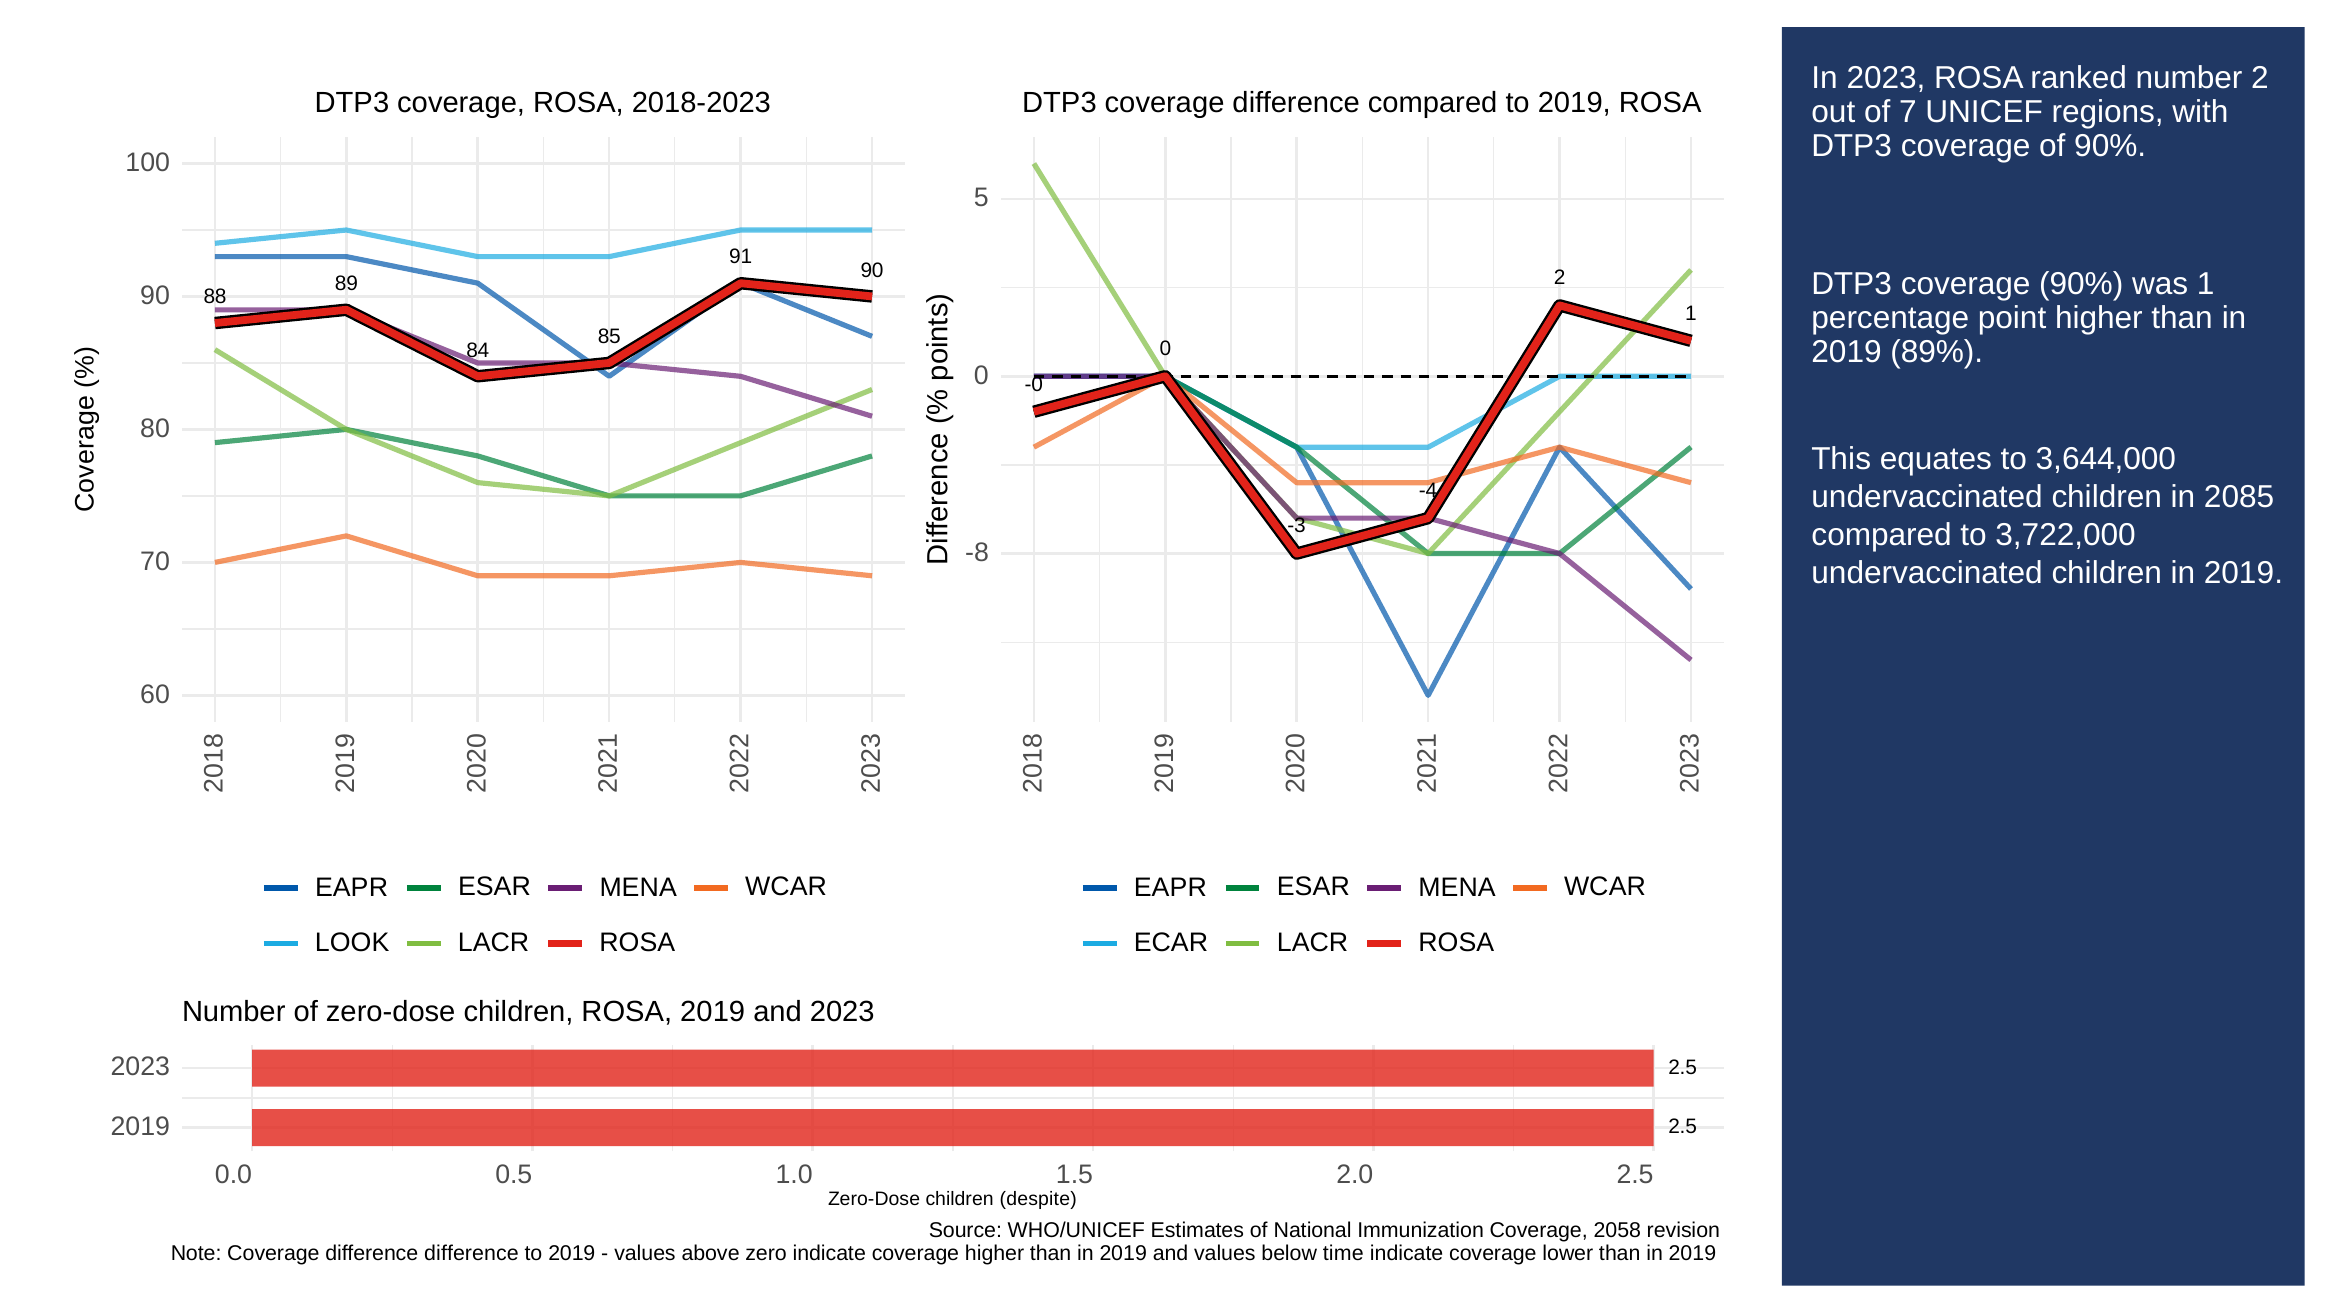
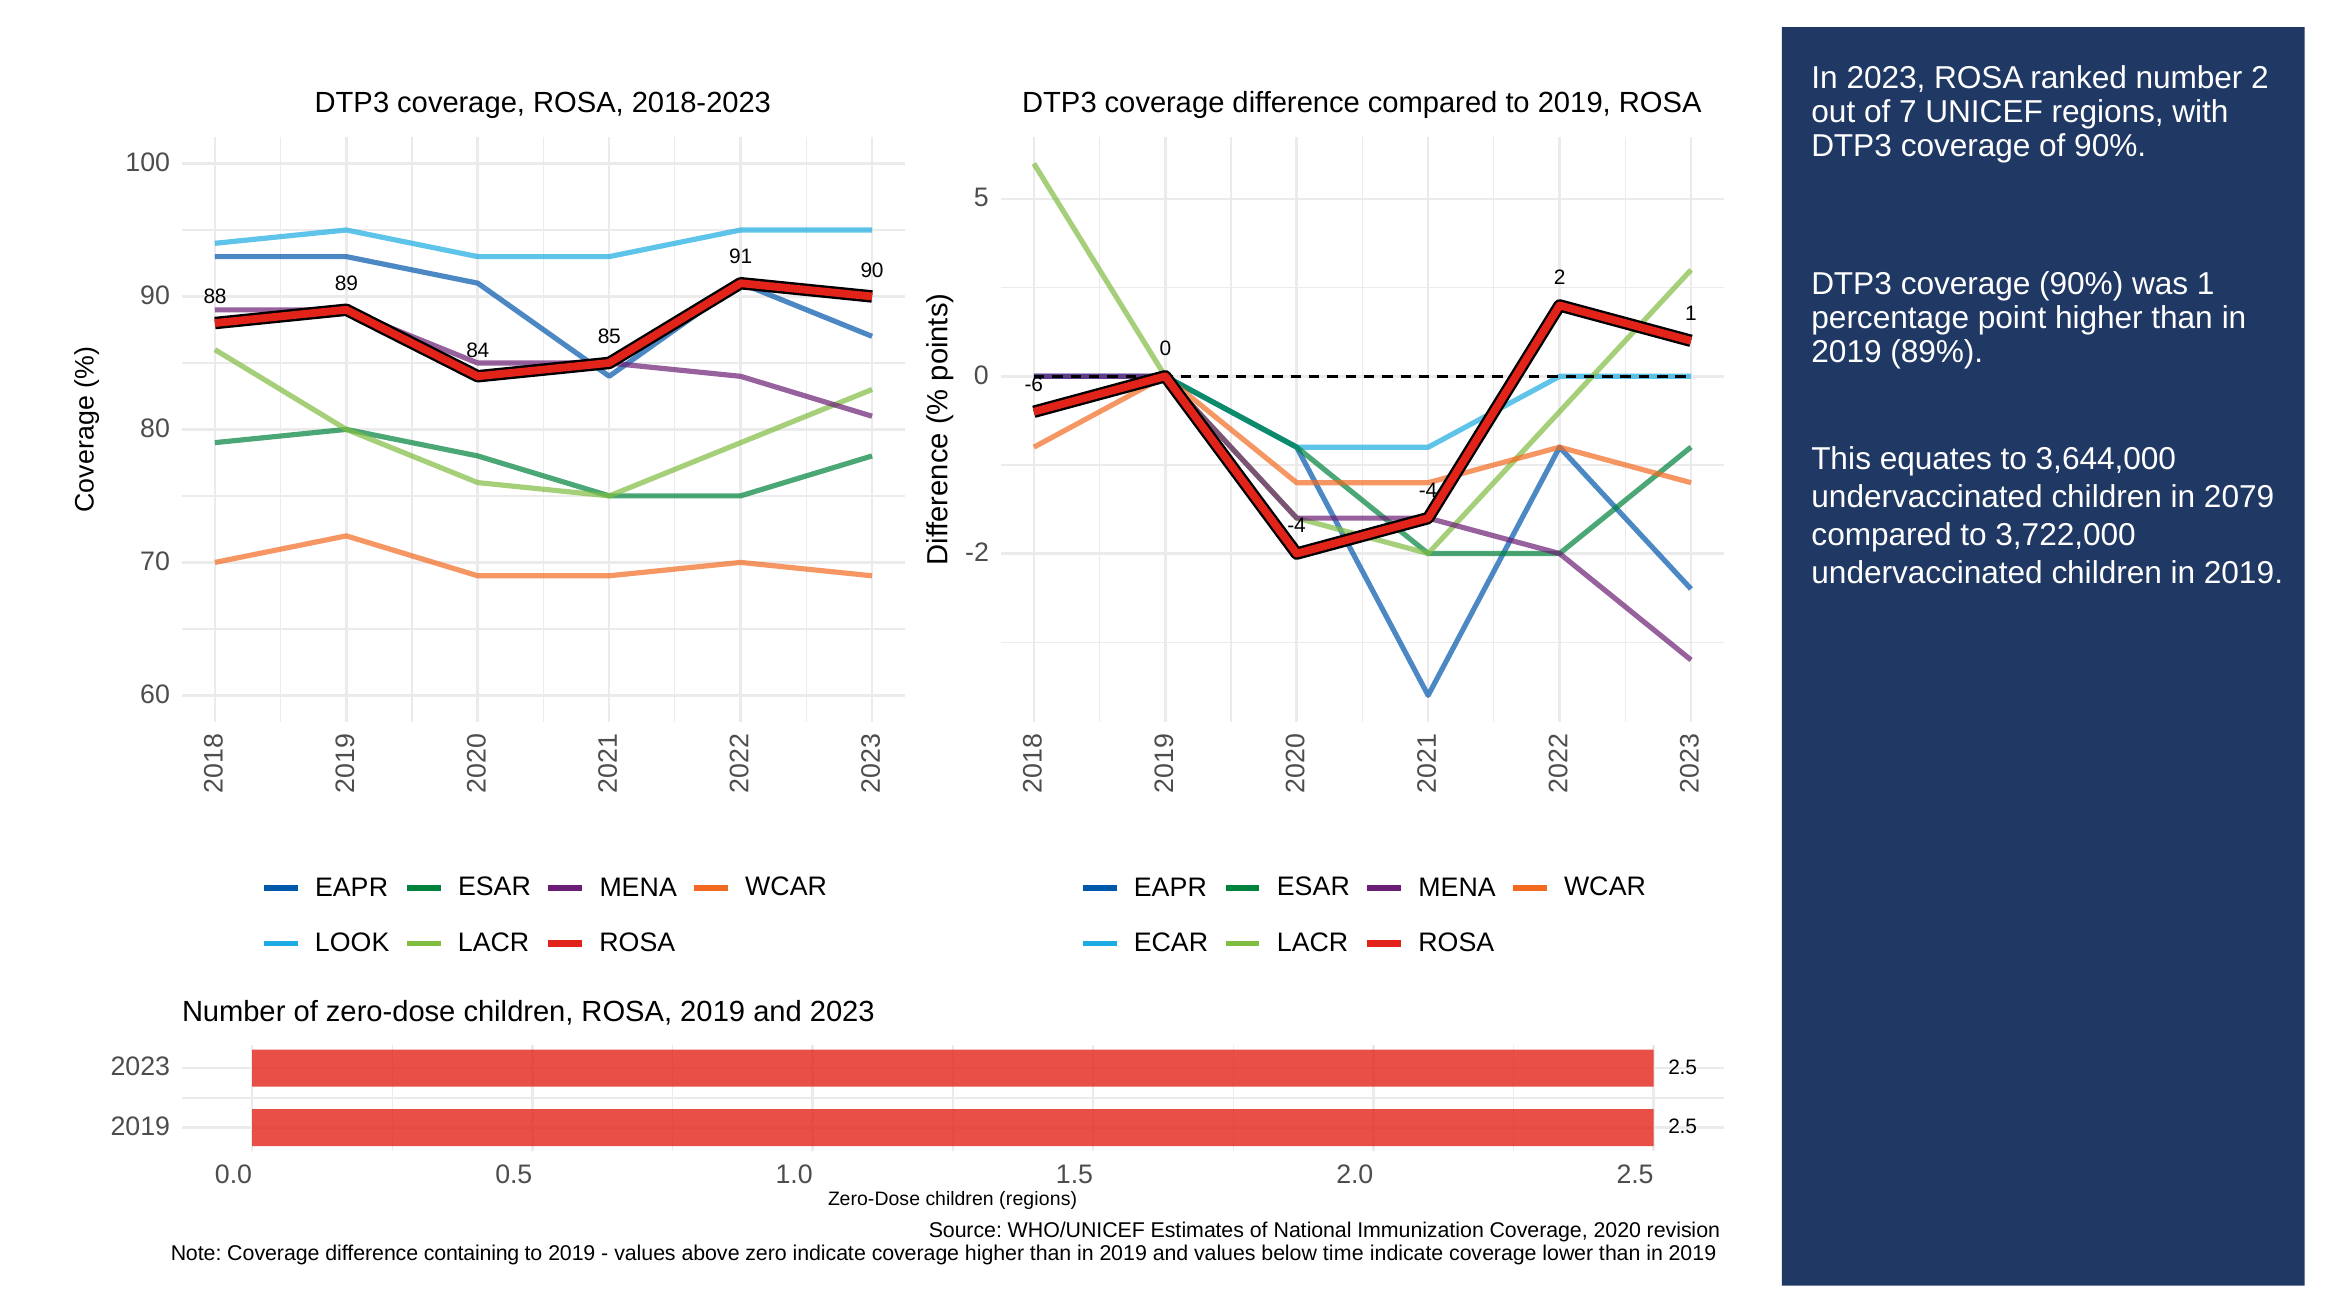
-0: -0 -> -6 (1034, 384)
2085: 2085 -> 2079 (2239, 497)
-3: -3 -> -4 (1297, 526)
-8: -8 -> -2 (977, 553)
children despite: despite -> regions (1038, 1199)
2058: 2058 -> 2020 (1617, 1230)
difference difference: difference -> containing (472, 1254)
